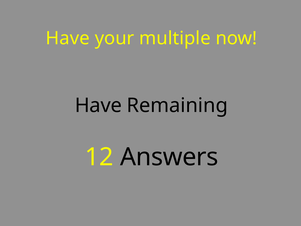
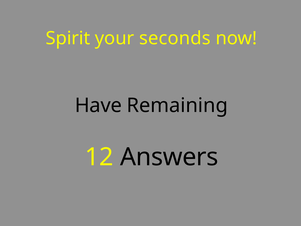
Have: Have -> Spirit (68, 38)
multiple: multiple -> seconds (175, 38)
